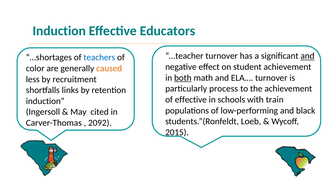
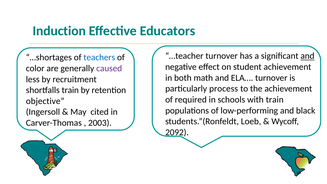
caused colour: orange -> purple (109, 68)
both underline: present -> none (183, 78)
shortfalls links: links -> train (70, 90)
of effective: effective -> required (191, 100)
induction: induction -> objective (45, 101)
2092: 2092 -> 2003 (100, 123)
2015: 2015 -> 2092 (177, 132)
